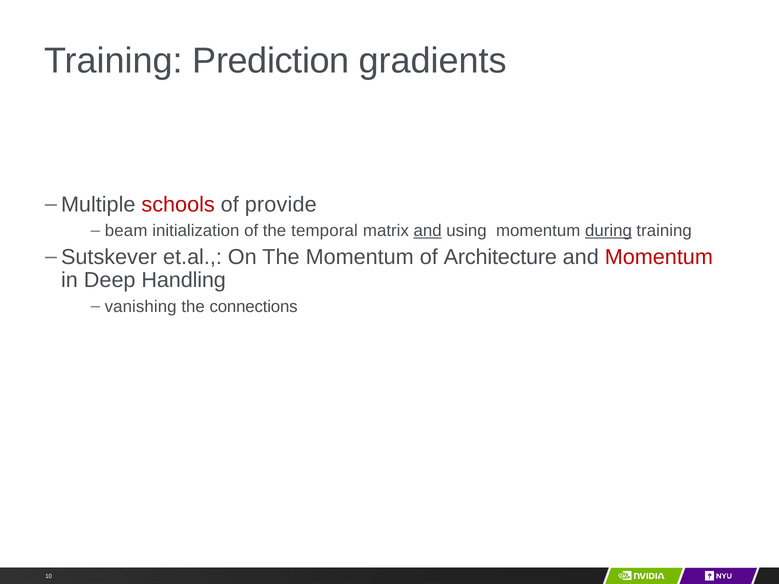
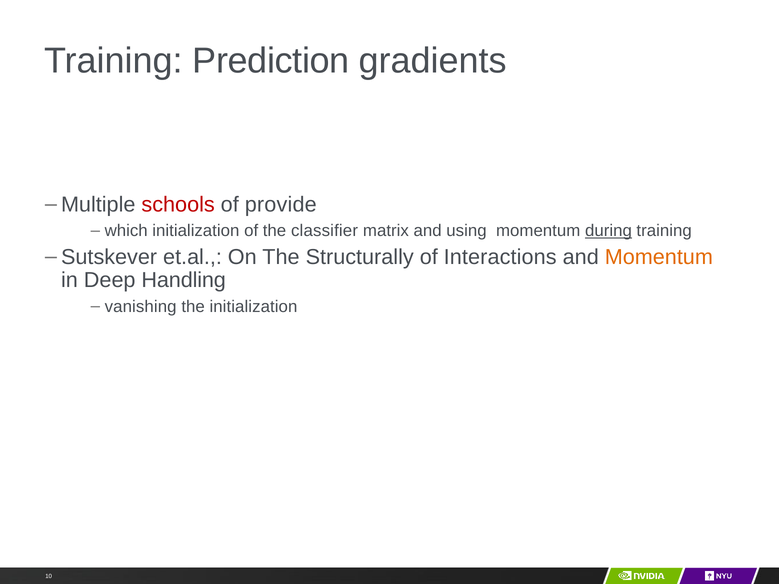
beam: beam -> which (126, 231)
temporal: temporal -> classifier (325, 231)
and underline: present -> none (428, 231)
The Momentum: Momentum -> Structurally (360, 257)
Architecture: Architecture -> Interactions (500, 257)
Momentum colour: red -> orange (659, 257)
the connections: connections -> initialization (253, 307)
